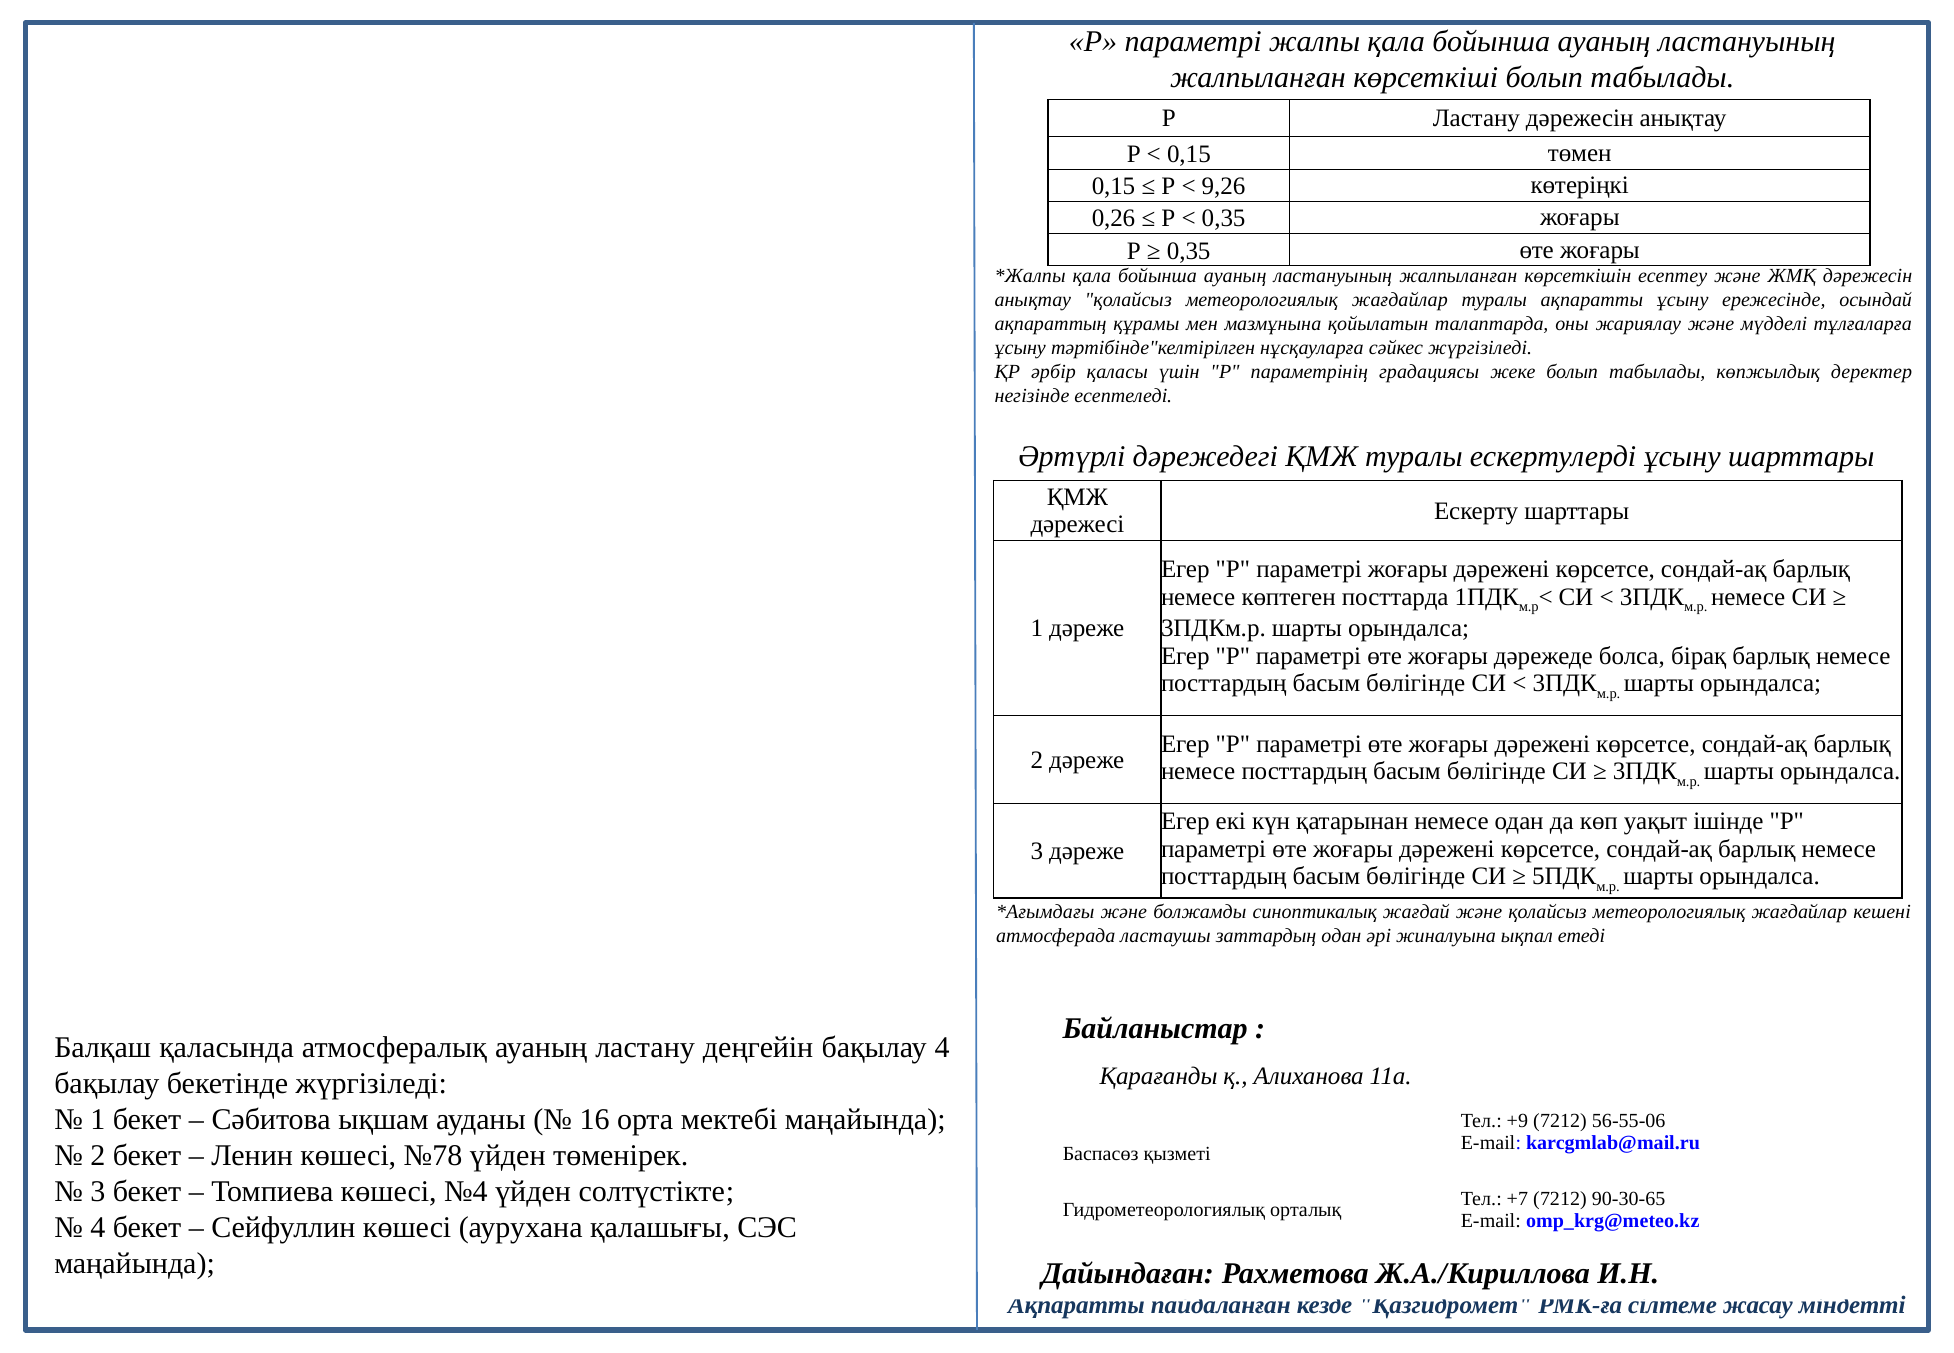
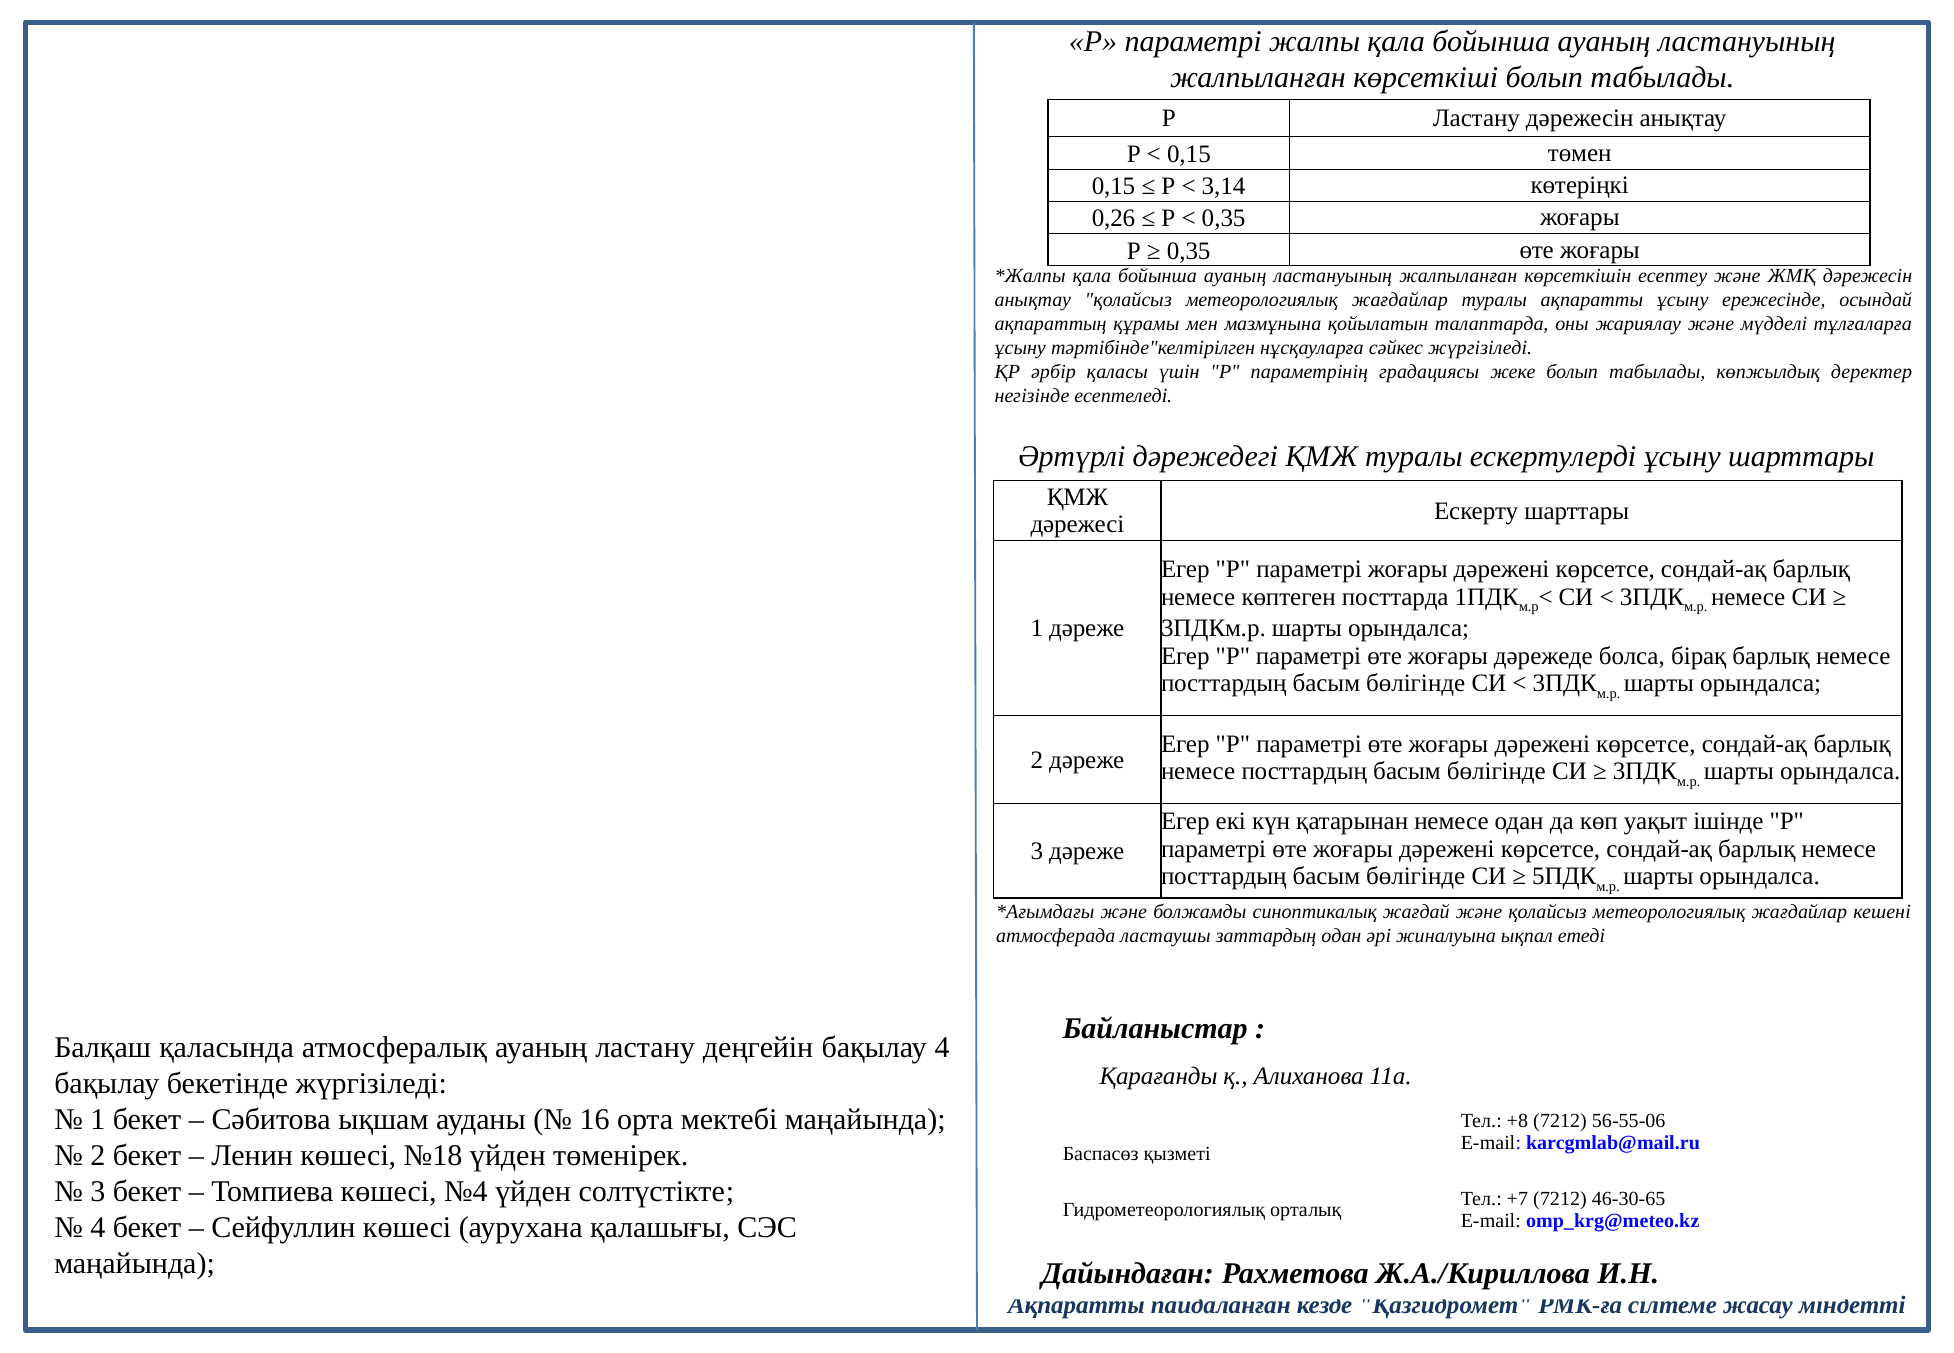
9,26: 9,26 -> 3,14 (1224, 186)
+9: +9 -> +8 (1517, 1120)
№78: №78 -> №18 (433, 1156)
90-30-65: 90-30-65 -> 46-30-65 (1629, 1198)
